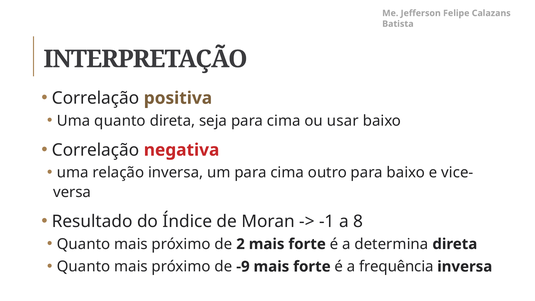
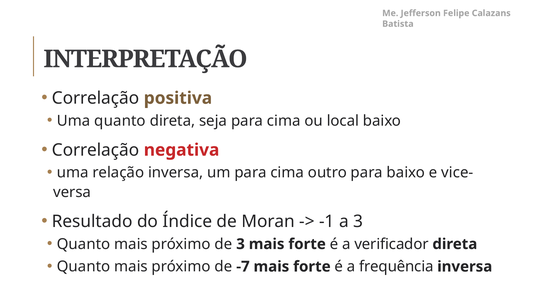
usar: usar -> local (343, 121)
a 8: 8 -> 3 (358, 221)
de 2: 2 -> 3 (241, 244)
determina: determina -> verificador (392, 244)
-9: -9 -> -7 (243, 267)
